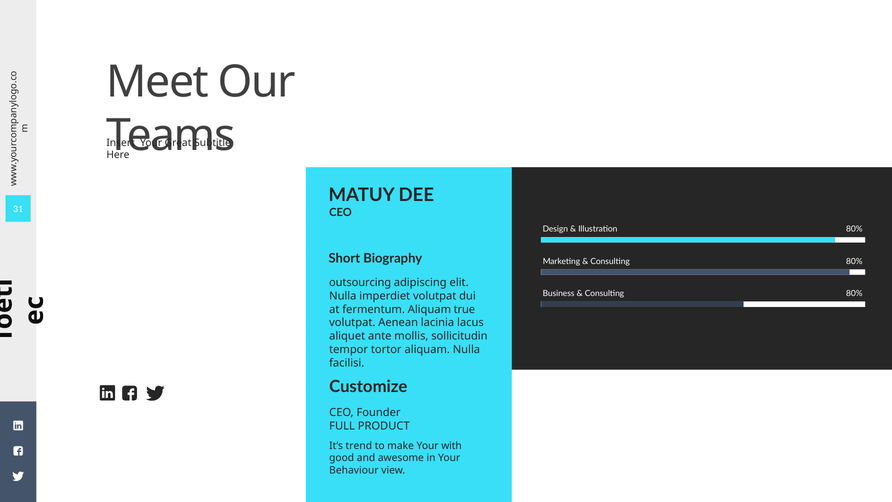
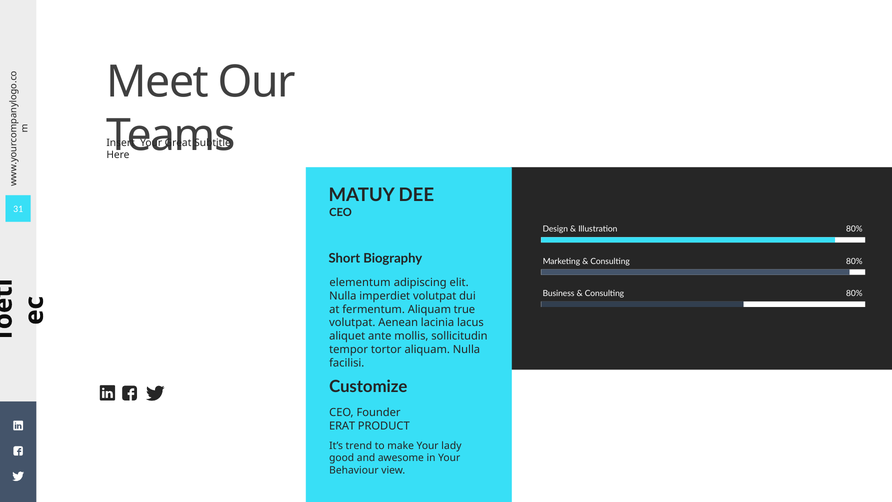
outsourcing: outsourcing -> elementum (360, 283)
FULL: FULL -> ERAT (342, 426)
with: with -> lady (451, 446)
